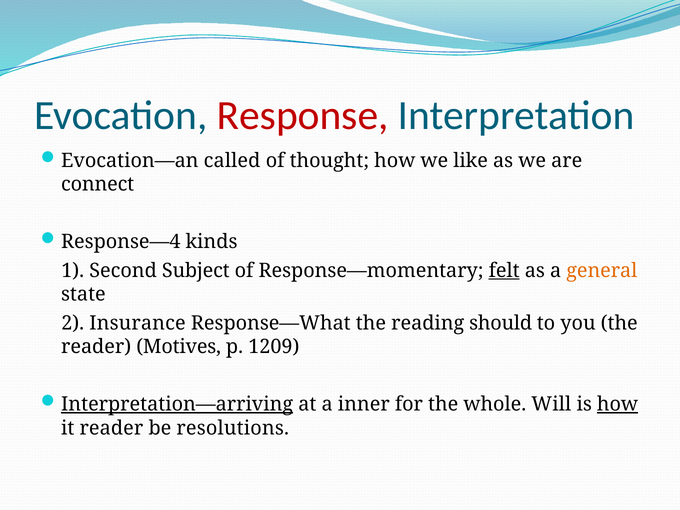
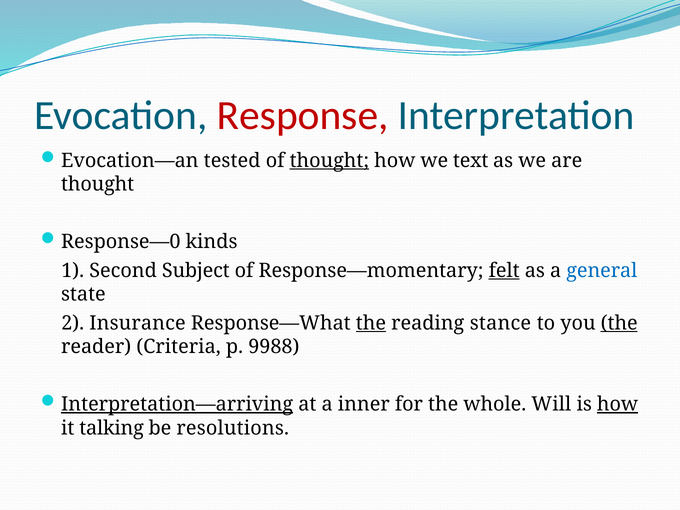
called: called -> tested (232, 161)
thought underline: none -> present (329, 161)
like: like -> text (471, 161)
connect: connect -> thought (98, 184)
Response—4: Response—4 -> Response—0 (121, 242)
general colour: orange -> blue (602, 270)
the underline: none -> present (371, 323)
should: should -> stance (500, 323)
the underline: none -> present (619, 323)
Motives: Motives -> Criteria (179, 347)
1209: 1209 -> 9988 (274, 347)
it reader: reader -> talking (112, 428)
